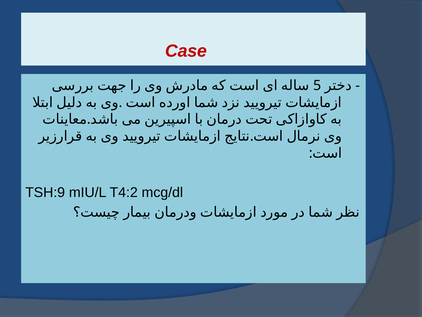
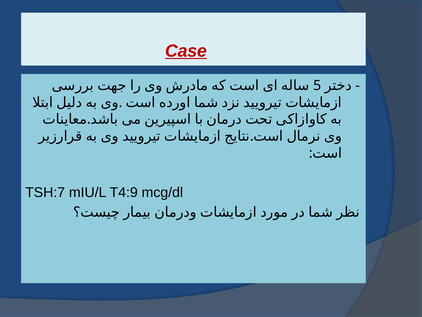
Case underline: none -> present (186, 51)
TSH:9: TSH:9 -> TSH:7 (45, 192)
T4:2: T4:2 -> T4:9 (124, 192)
